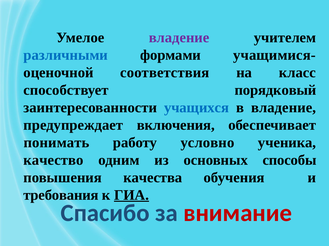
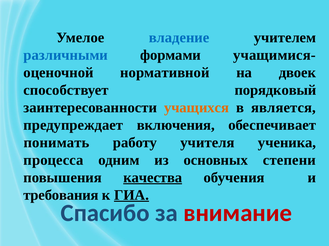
владение colour: purple -> blue (179, 38)
соответствия: соответствия -> нормативной (165, 73)
класс: класс -> двоек (297, 73)
учащихся colour: blue -> orange (197, 108)
в владение: владение -> является (283, 108)
условно: условно -> учителя (207, 143)
качество: качество -> процесса (53, 161)
способы: способы -> степени (289, 161)
качества underline: none -> present (153, 178)
